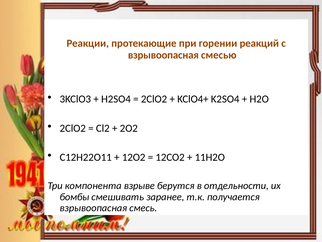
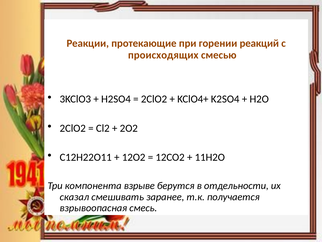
взрывоопасная: взрывоопасная -> происходящих (163, 55)
бомбы: бомбы -> сказал (74, 197)
